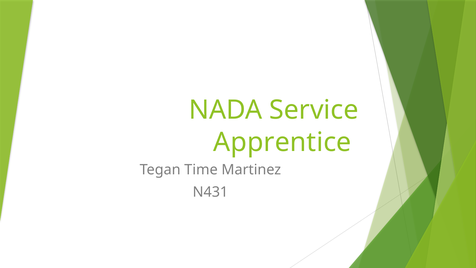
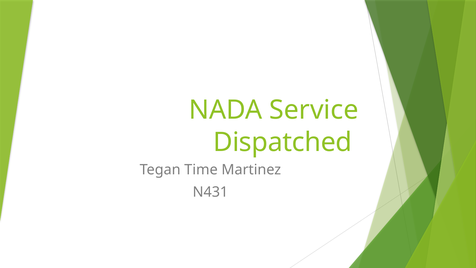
Apprentice: Apprentice -> Dispatched (283, 142)
